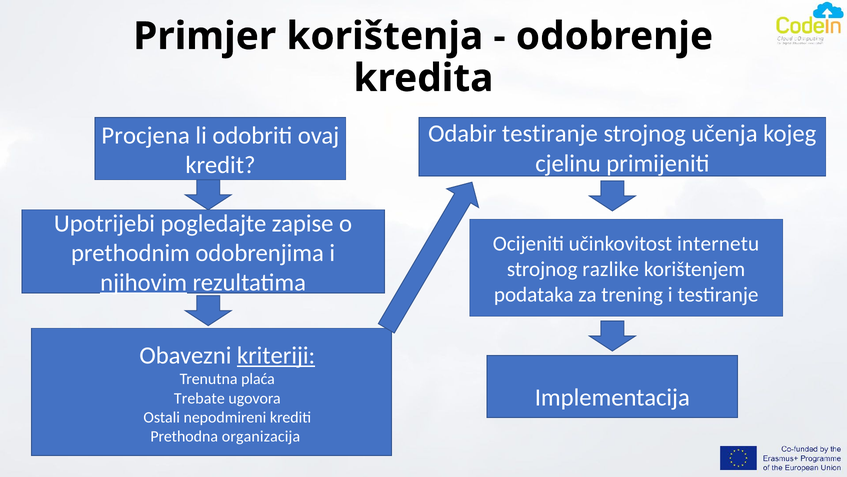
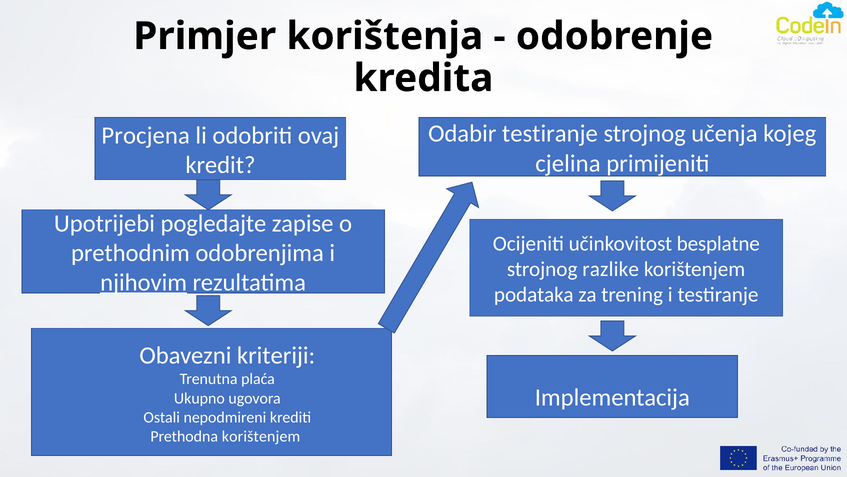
cjelinu: cjelinu -> cjelina (568, 163)
internetu: internetu -> besplatne (718, 243)
kriteriji underline: present -> none (276, 355)
Trebate: Trebate -> Ukupno (199, 398)
Prethodna organizacija: organizacija -> korištenjem (261, 436)
